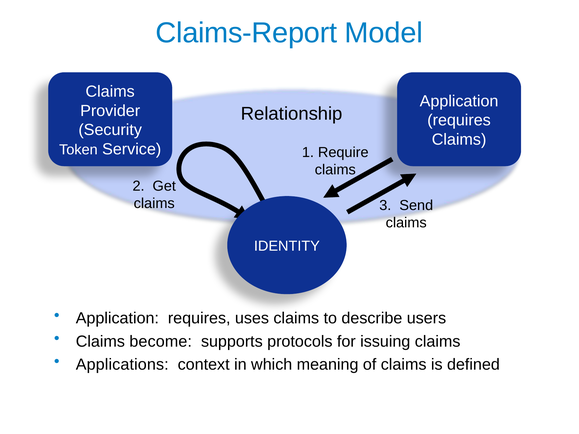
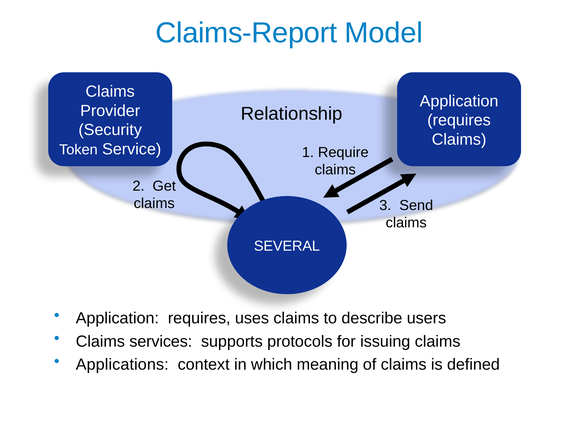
IDENTITY: IDENTITY -> SEVERAL (287, 246)
become: become -> services (161, 342)
